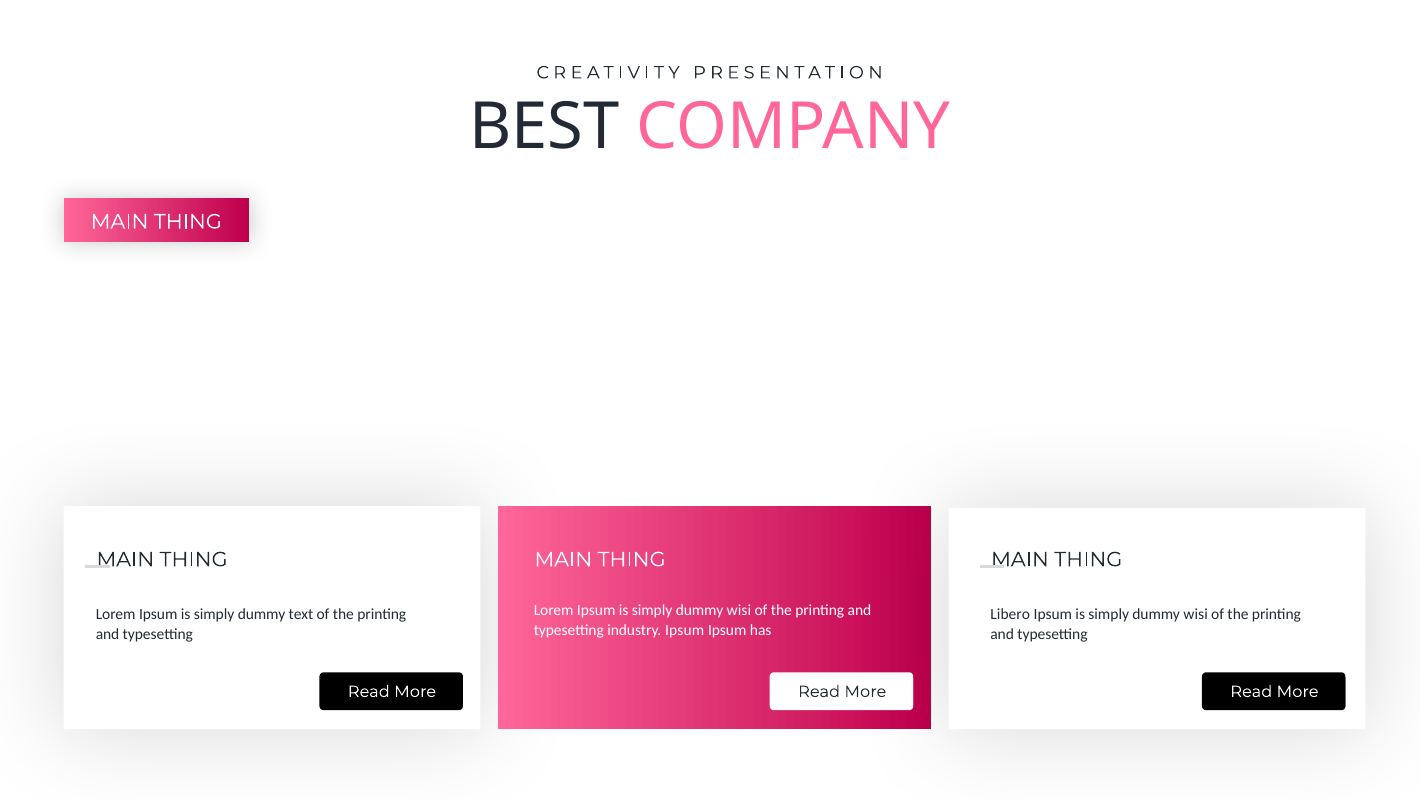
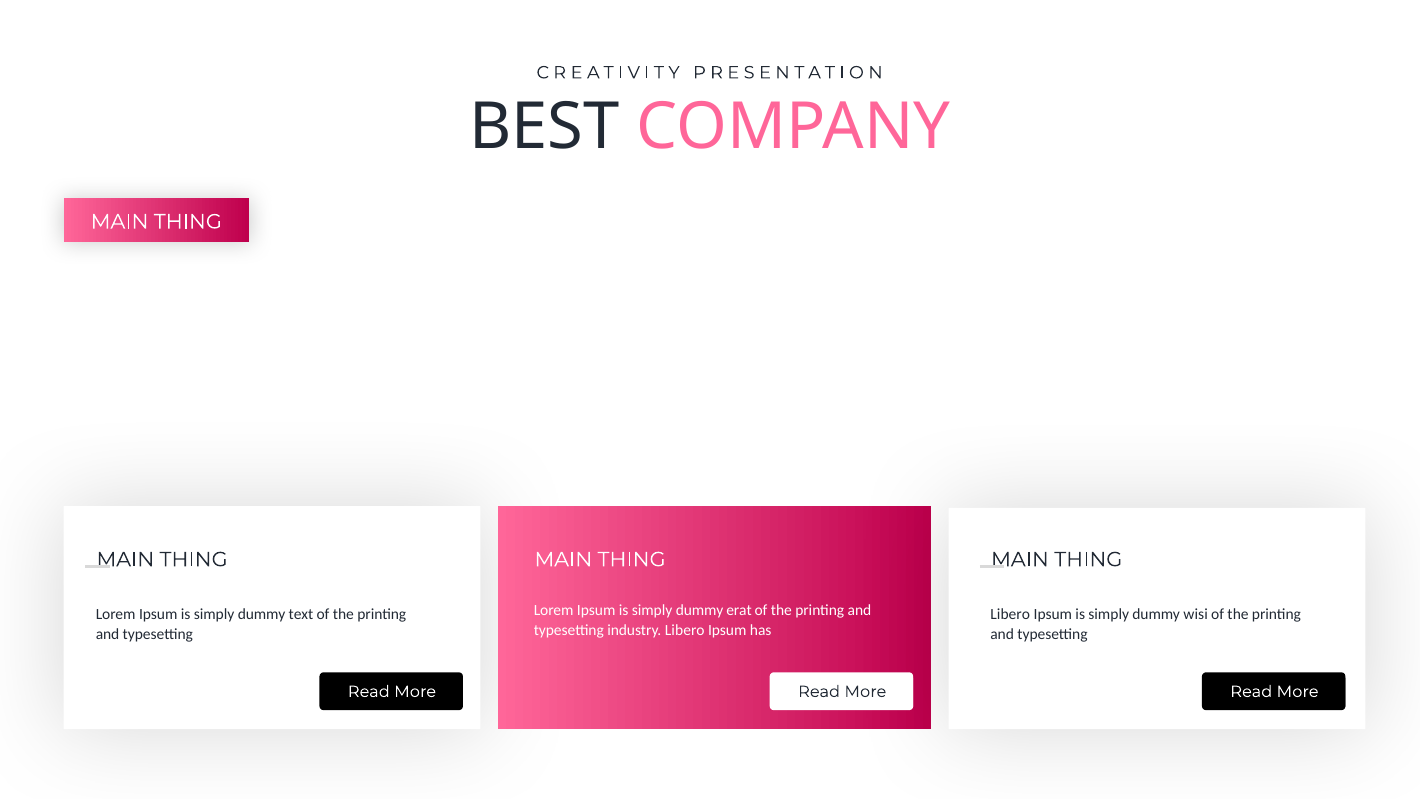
wisi: wisi -> erat (739, 610)
industry Ipsum: Ipsum -> Libero (685, 630)
